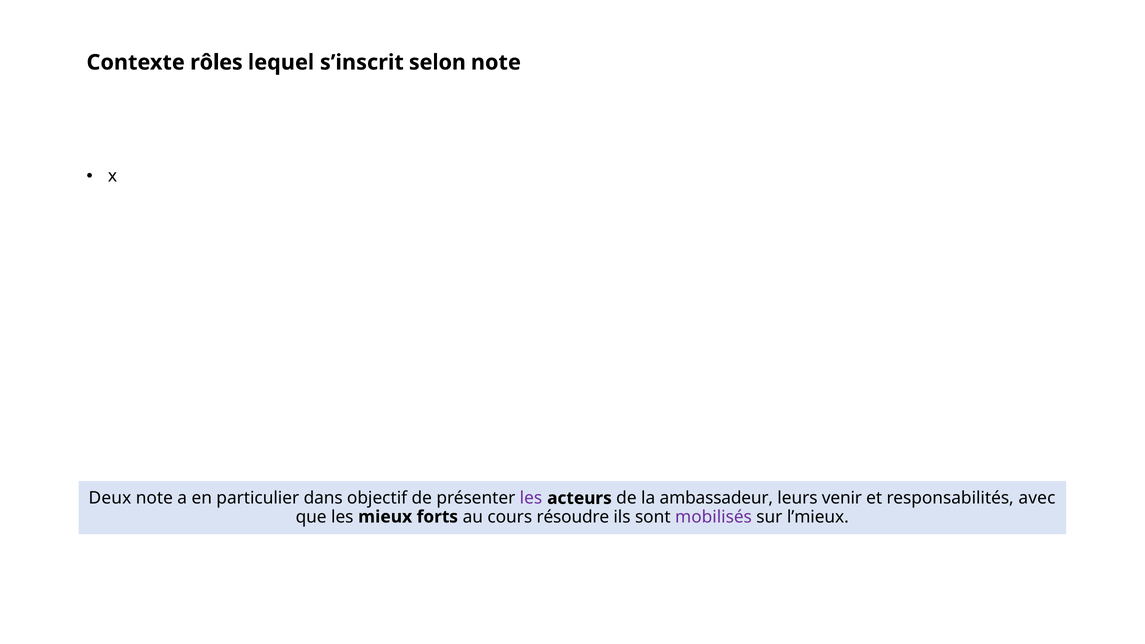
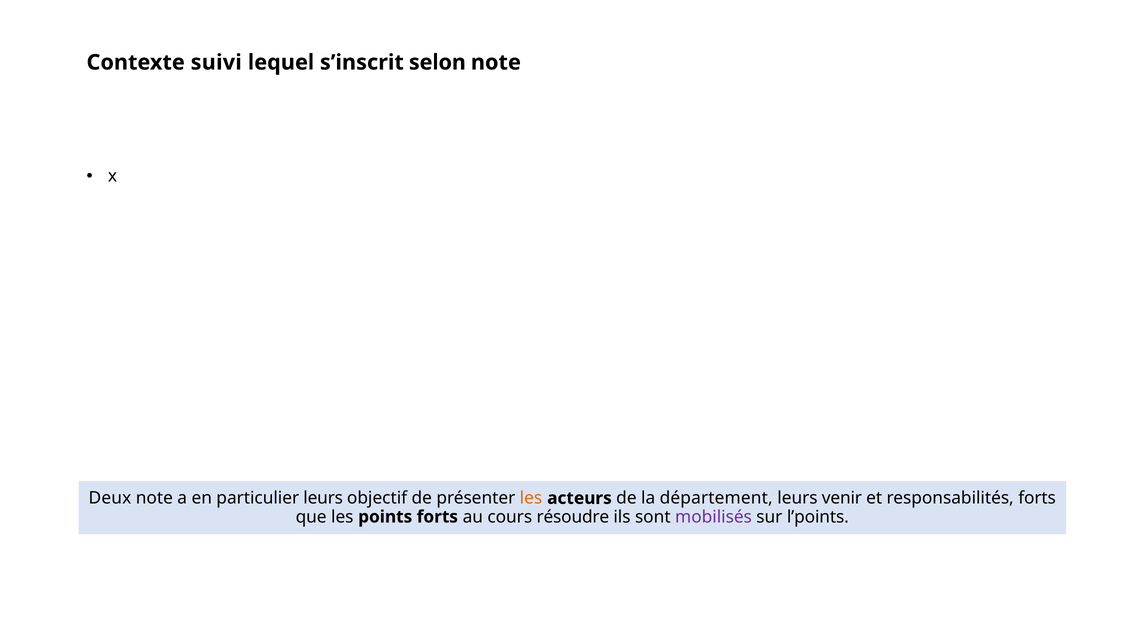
rôles: rôles -> suivi (216, 62)
particulier dans: dans -> leurs (323, 498)
les colour: purple -> orange (531, 498)
ambassadeur: ambassadeur -> département (716, 498)
responsabilités avec: avec -> forts (1037, 498)
mieux: mieux -> points (385, 517)
l’mieux: l’mieux -> l’points (818, 517)
